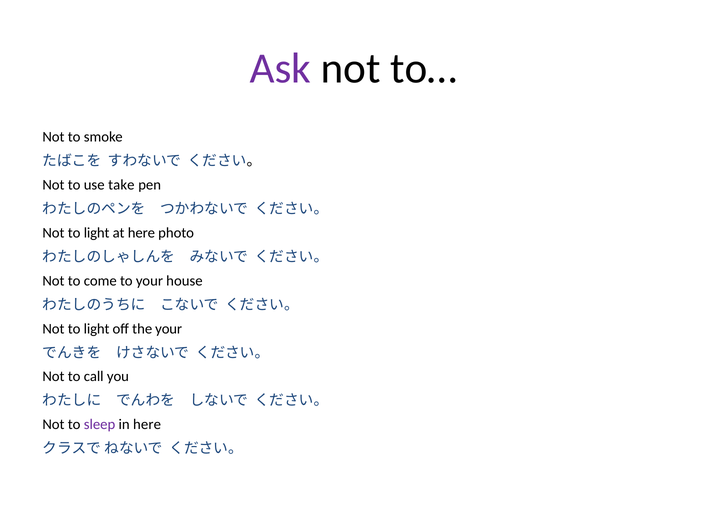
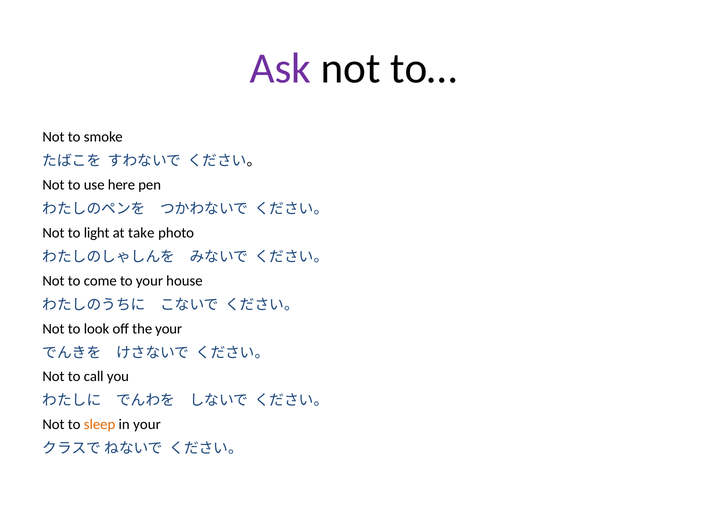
take: take -> here (121, 185)
at here: here -> take (141, 233)
light: light -> look (97, 329)
sleep colour: purple -> orange (99, 425)
in here: here -> your (147, 425)
